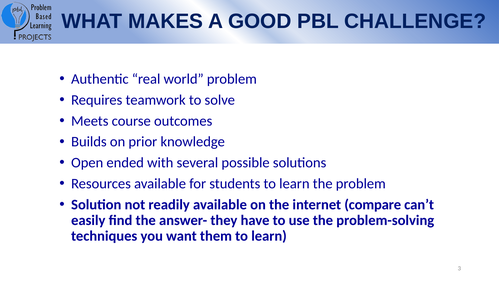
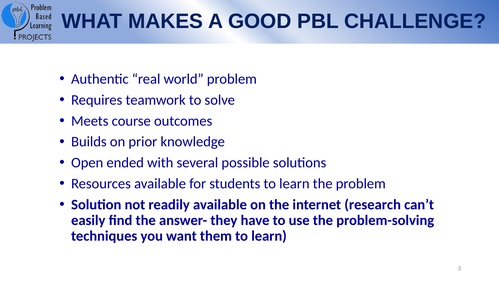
compare: compare -> research (373, 204)
